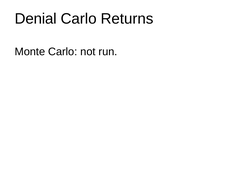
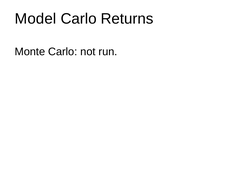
Denial: Denial -> Model (36, 19)
